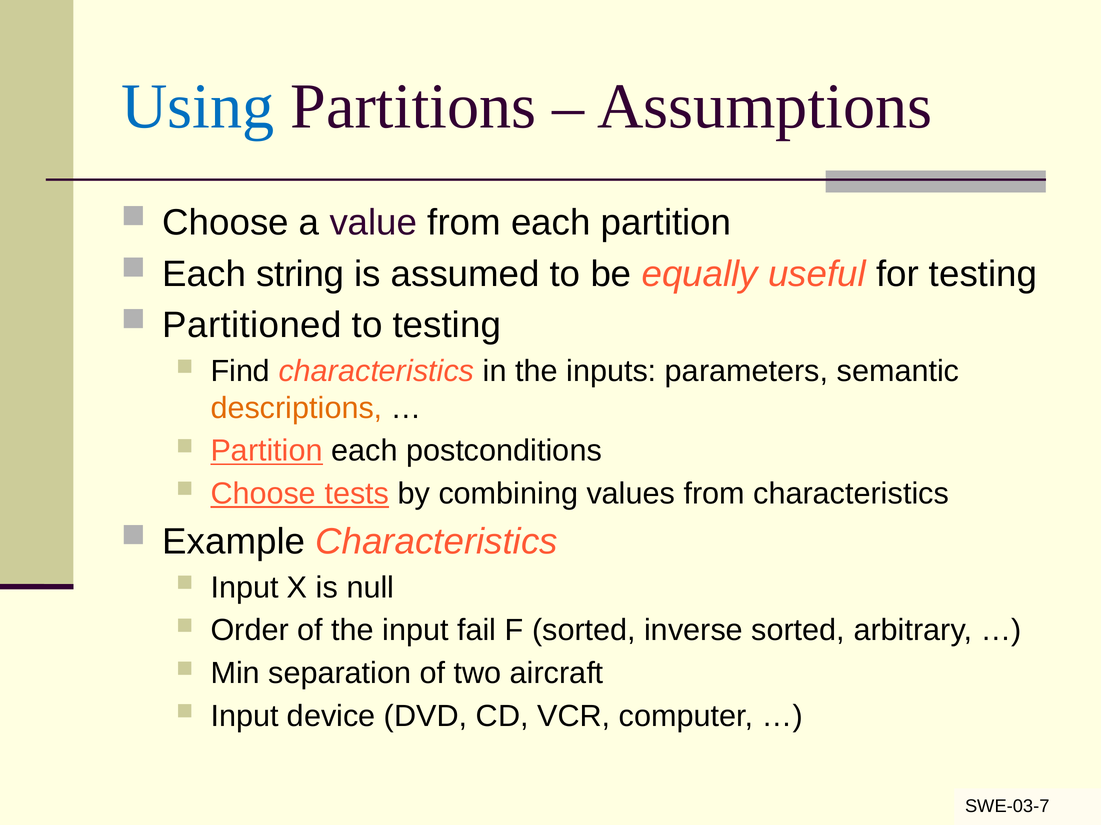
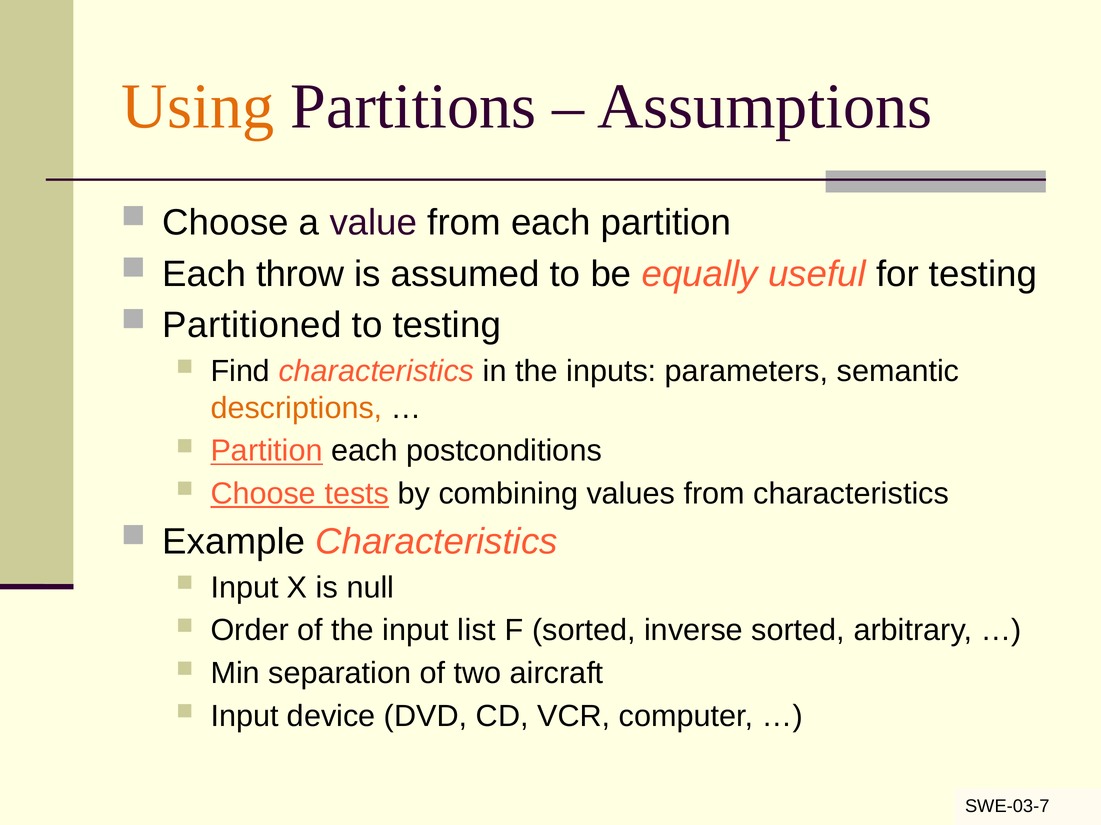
Using colour: blue -> orange (198, 107)
string: string -> throw (300, 274)
fail: fail -> list (477, 631)
